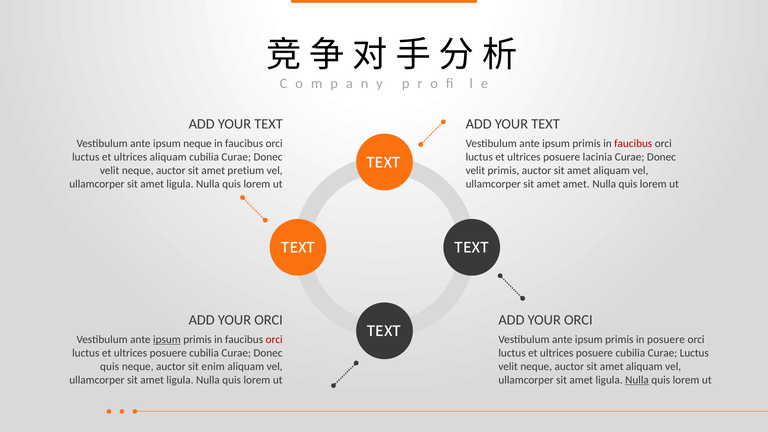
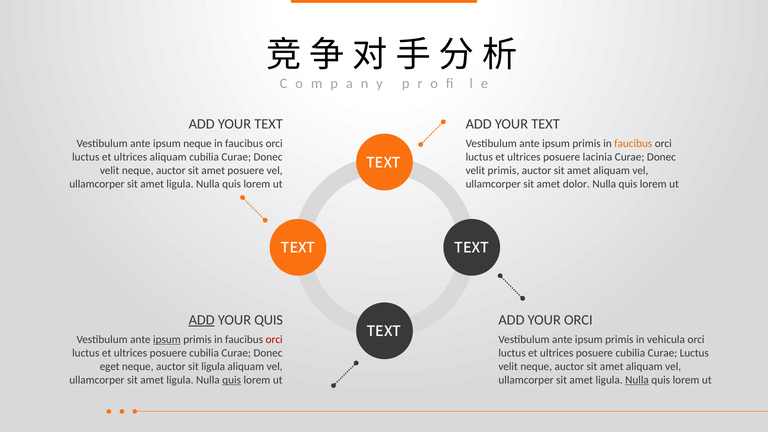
faucibus colour: red -> orange (633, 144)
amet pretium: pretium -> posuere (246, 170)
amet amet: amet -> dolor (576, 184)
ADD underline: none -> present (202, 320)
ORCI: ORCI -> QUIS (269, 320)
in posuere: posuere -> vehicula (666, 340)
quis: quis -> eget (110, 366)
sit enim: enim -> ligula (213, 366)
quis underline: none -> present (232, 380)
